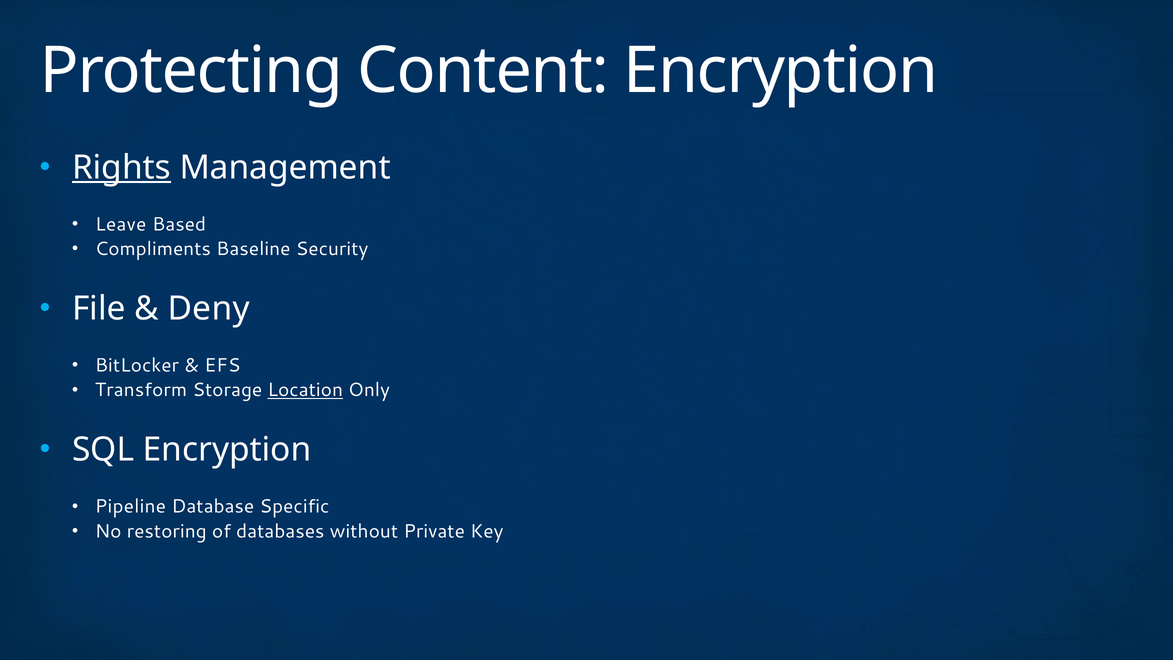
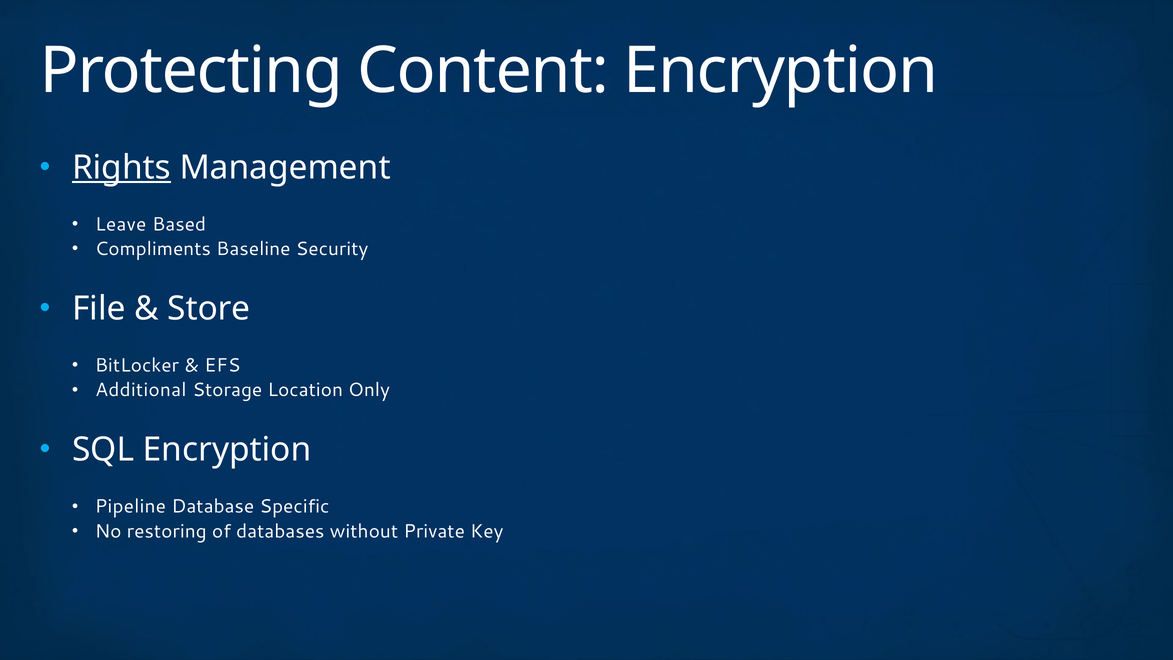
Deny: Deny -> Store (209, 309)
Transform: Transform -> Additional (141, 390)
Location underline: present -> none (305, 390)
